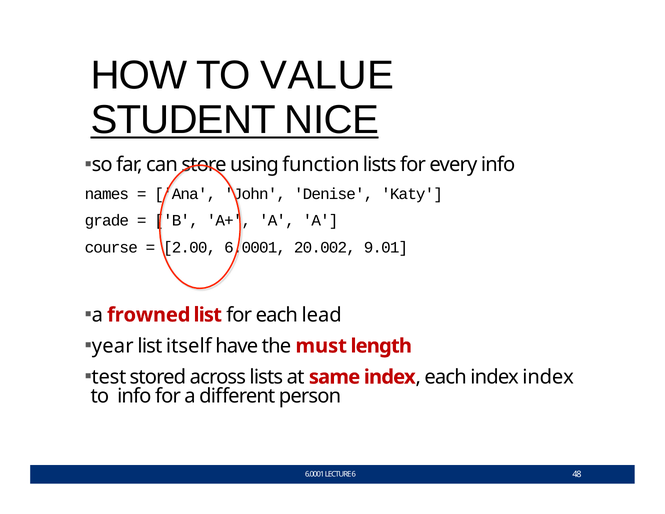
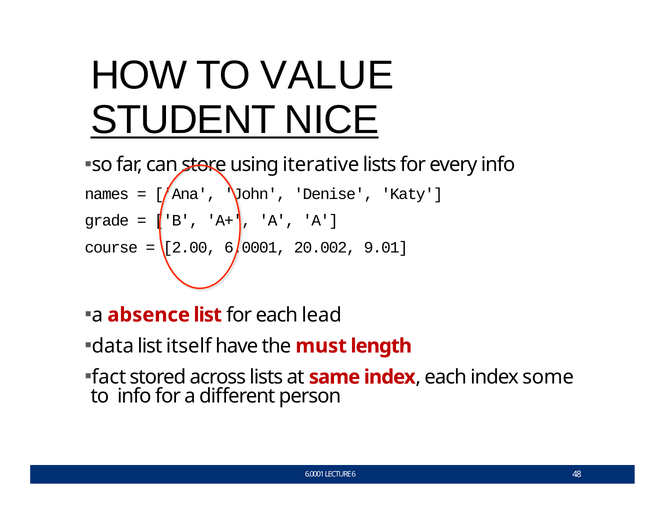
function: function -> iterative (321, 165)
frowned: frowned -> absence (149, 315)
year: year -> data (113, 346)
test: test -> fact (109, 377)
index index: index -> some (548, 377)
